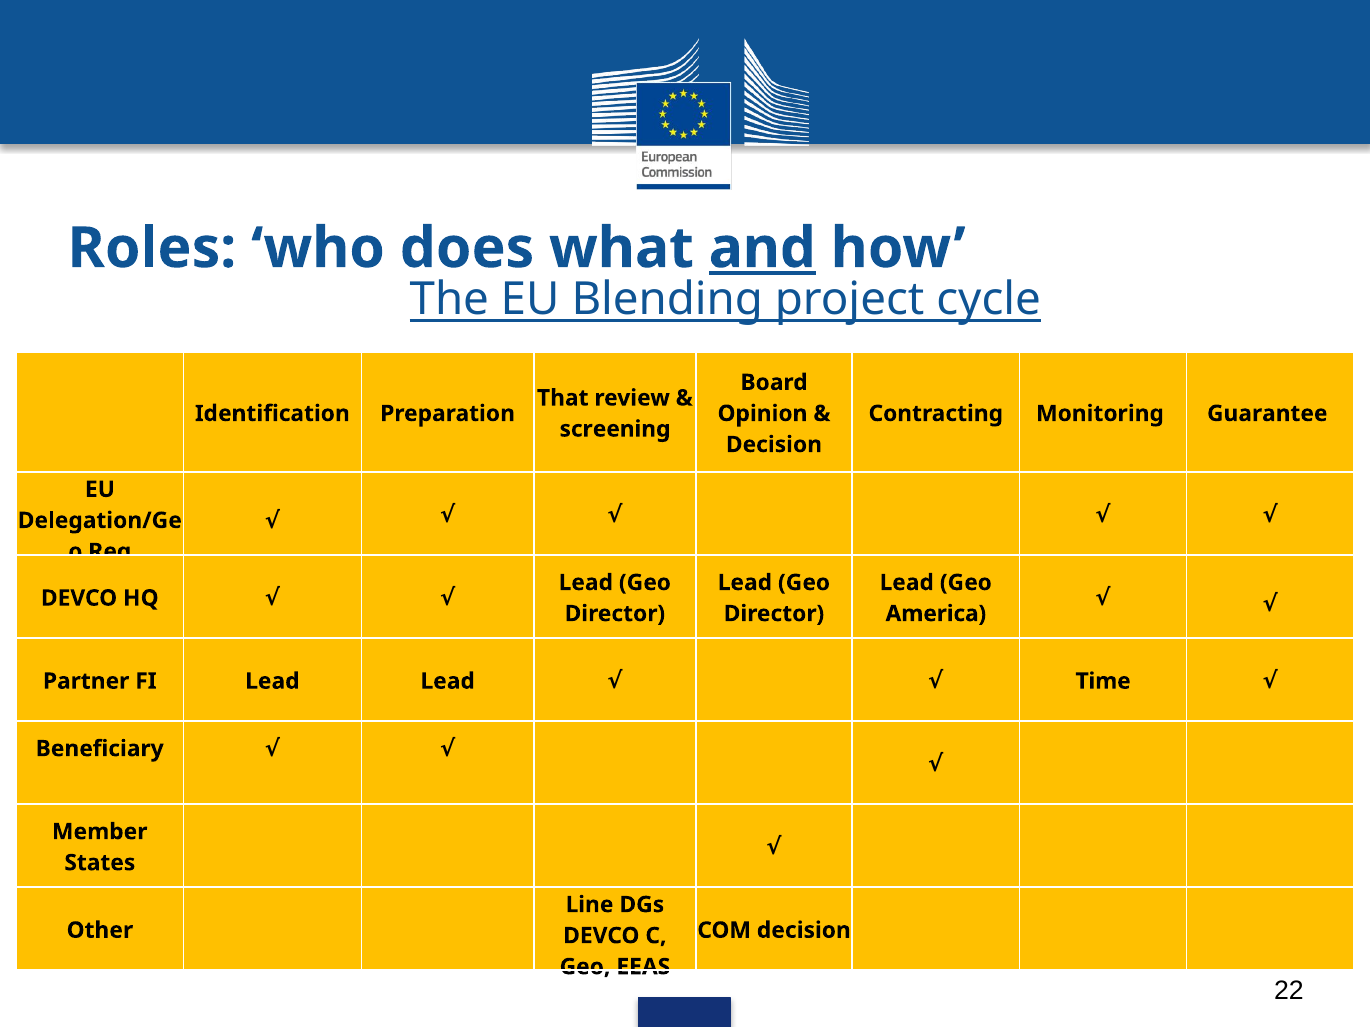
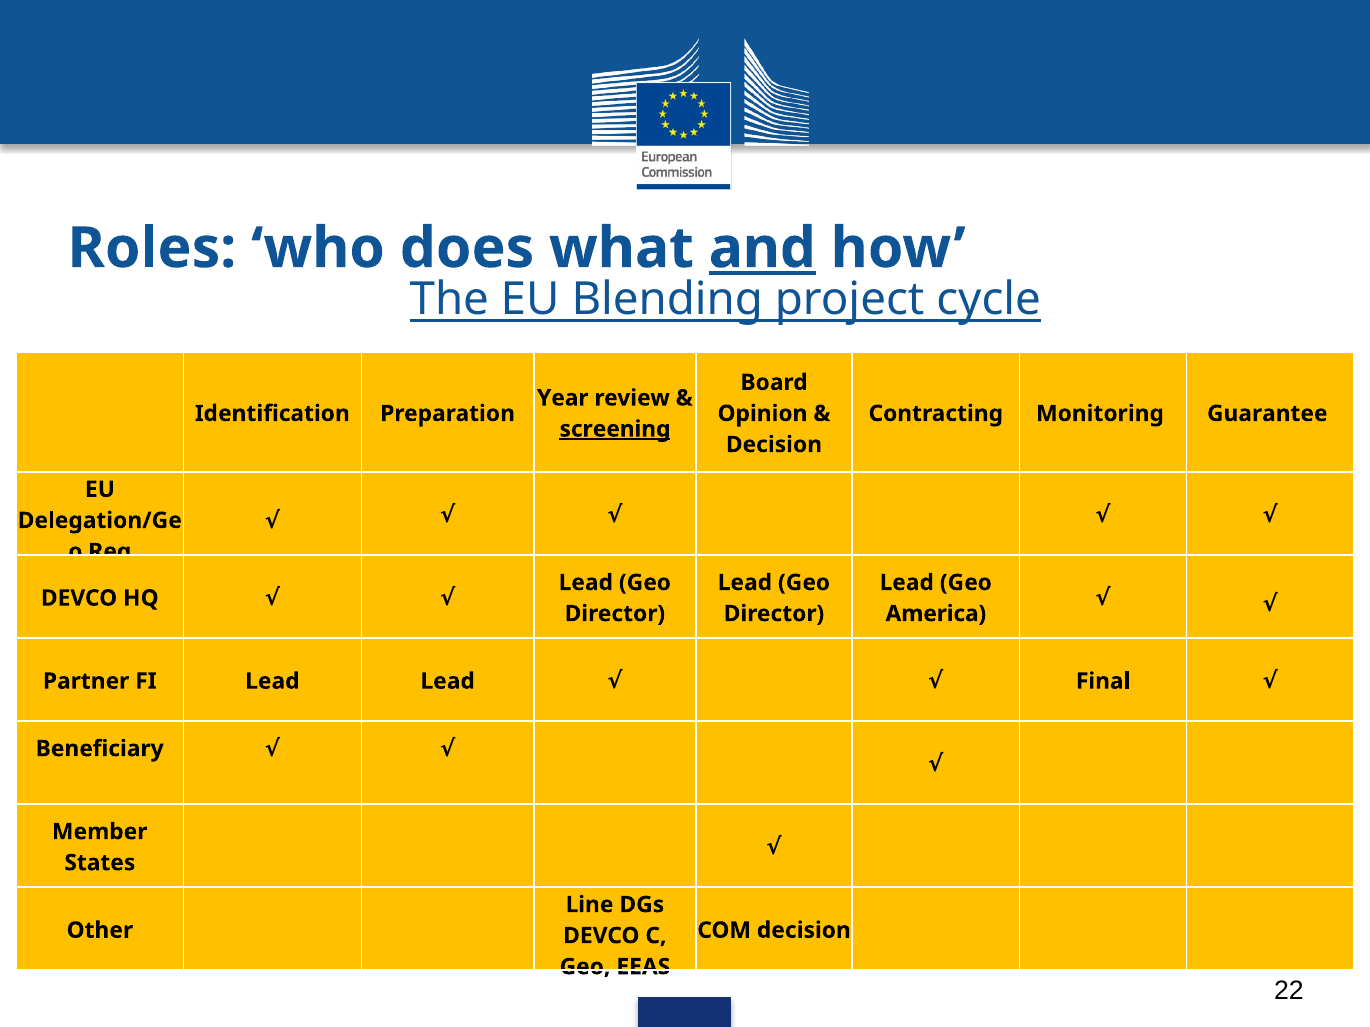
That: That -> Year (563, 398)
screening underline: none -> present (615, 429)
Time: Time -> Final (1103, 682)
